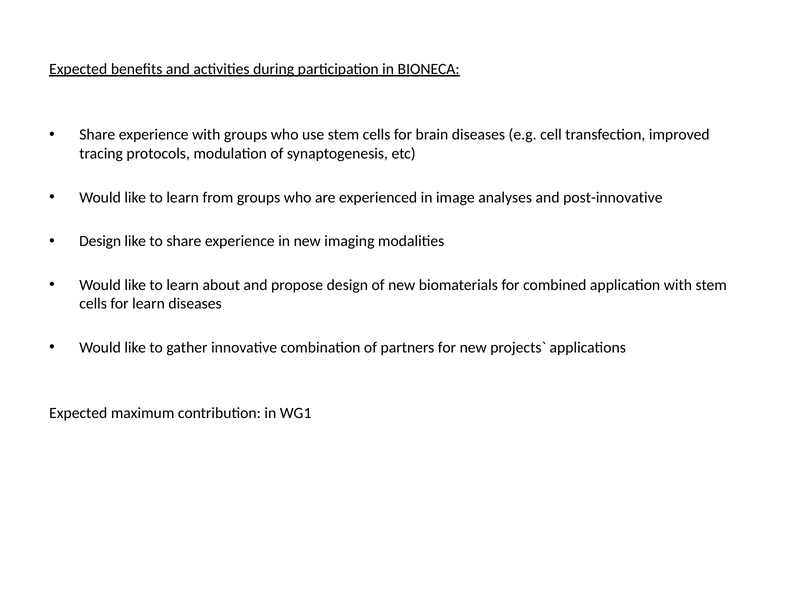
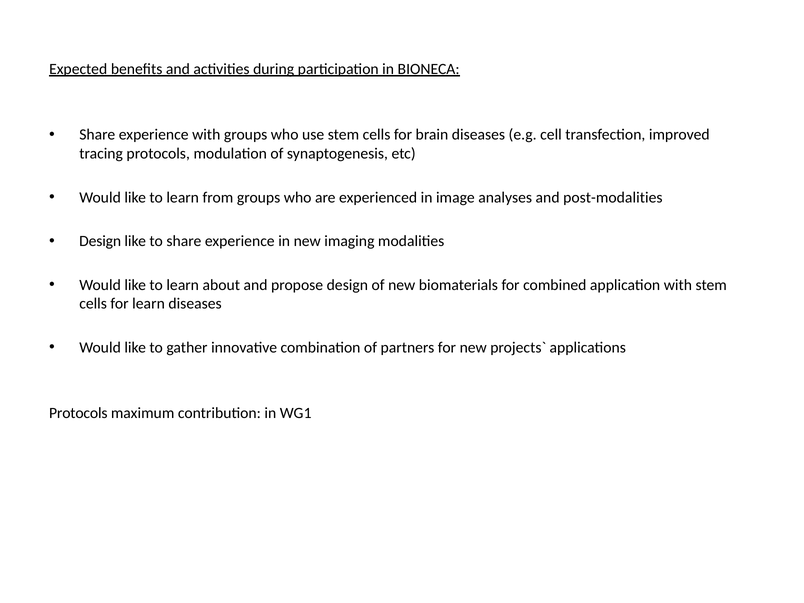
post-innovative: post-innovative -> post-modalities (613, 197)
Expected: Expected -> Protocols (78, 413)
